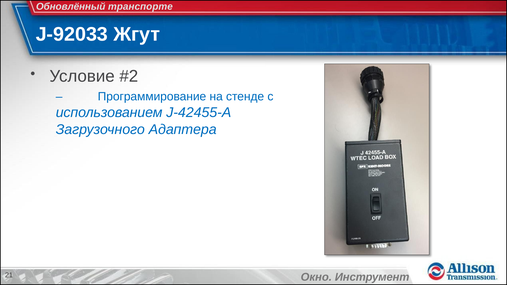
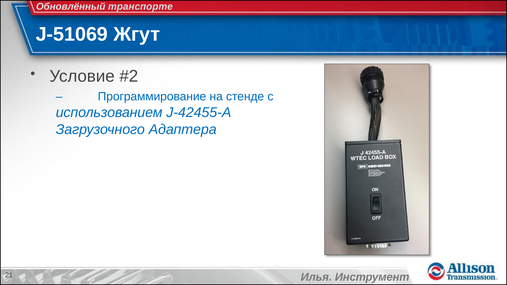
J-92033: J-92033 -> J-51069 (72, 34)
Окно: Окно -> Илья (316, 277)
